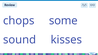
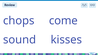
some: some -> come (63, 21)
